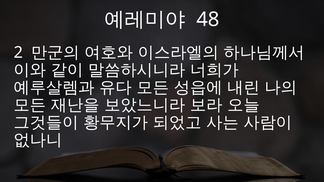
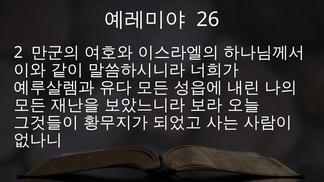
48: 48 -> 26 (208, 20)
